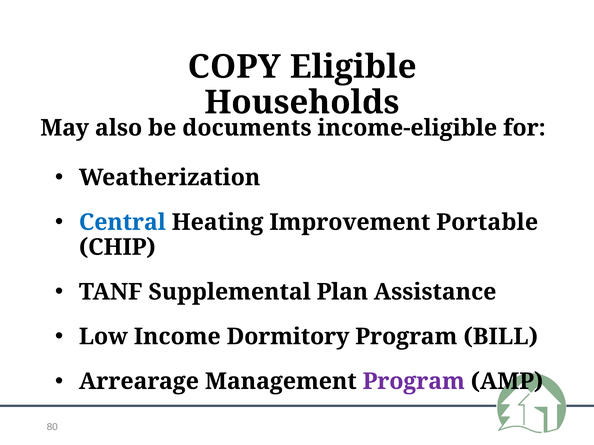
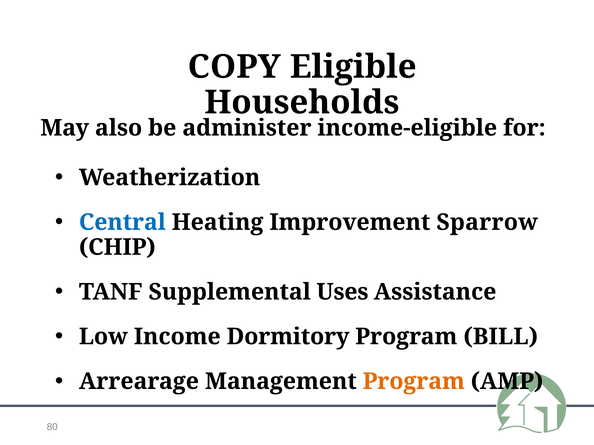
documents: documents -> administer (247, 128)
Portable: Portable -> Sparrow (487, 223)
Plan: Plan -> Uses (342, 292)
Program colour: purple -> orange (414, 382)
